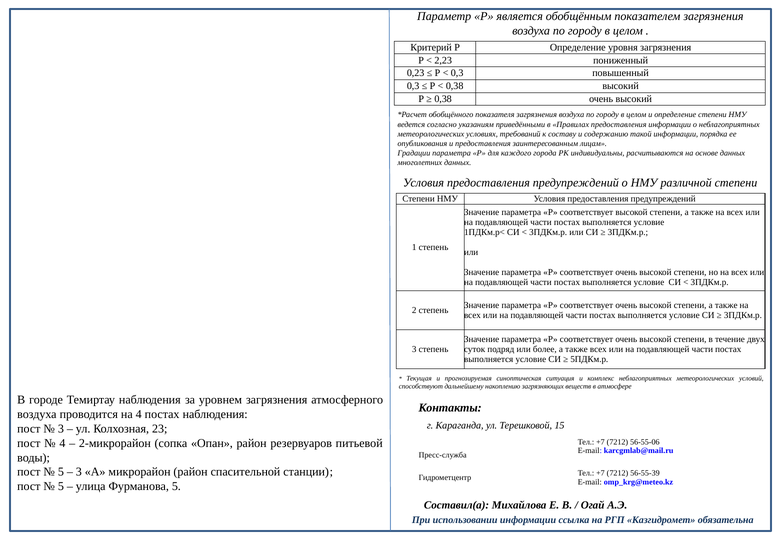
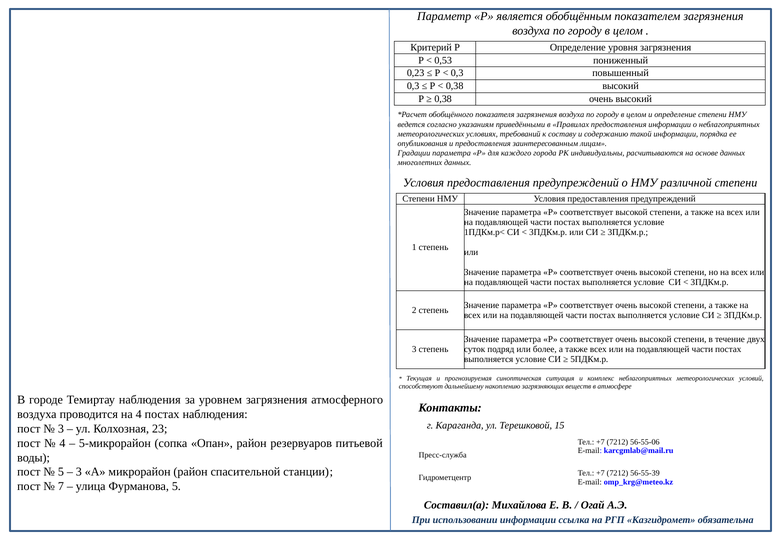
2,23: 2,23 -> 0,53 (443, 60)
2-микрорайон: 2-микрорайон -> 5-микрорайон (115, 444)
5: 5 -> 7 (61, 487)
